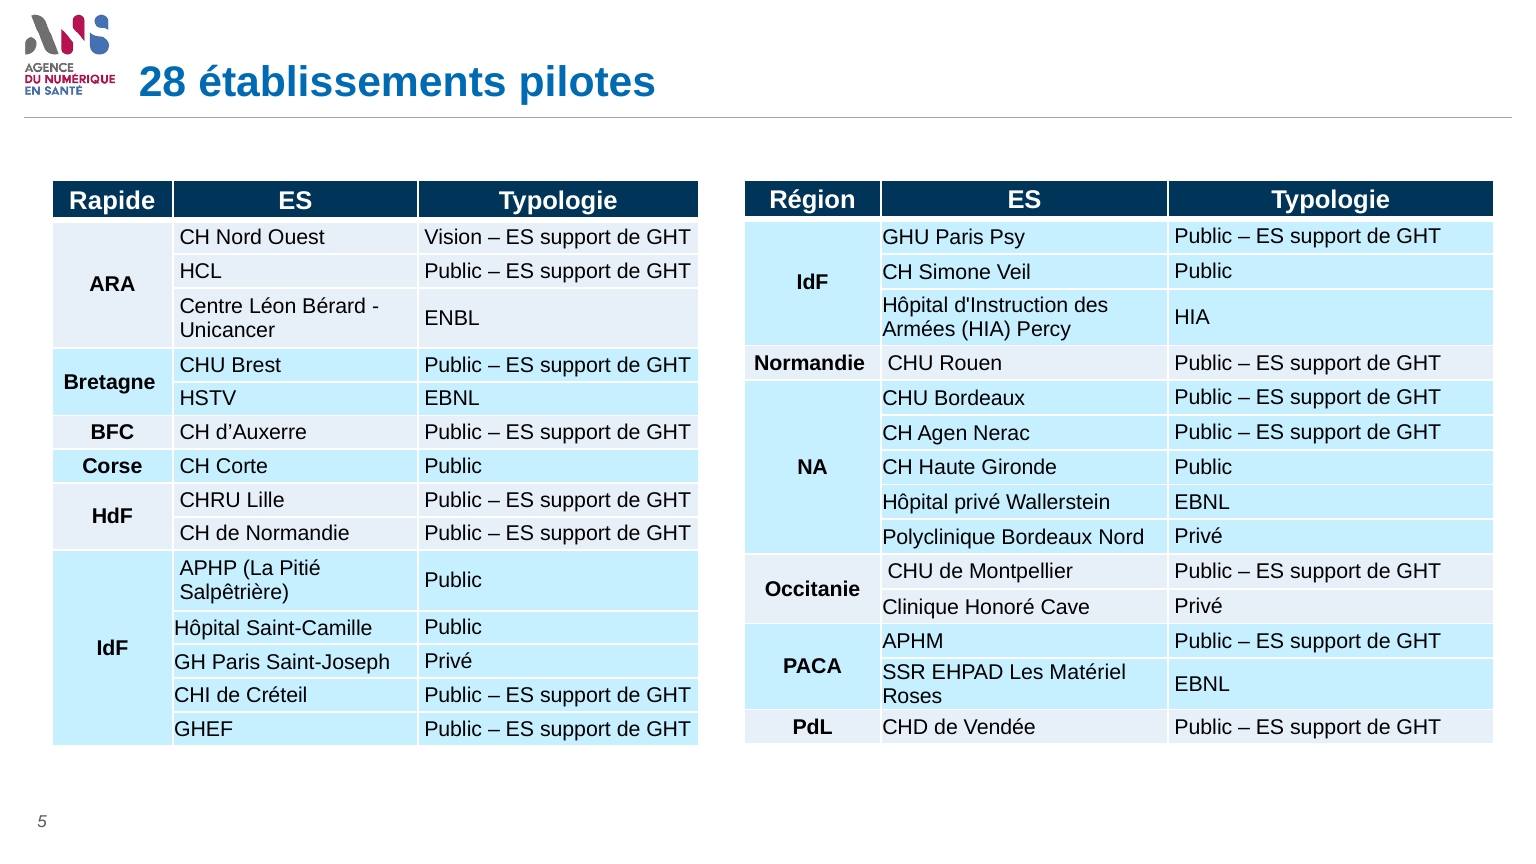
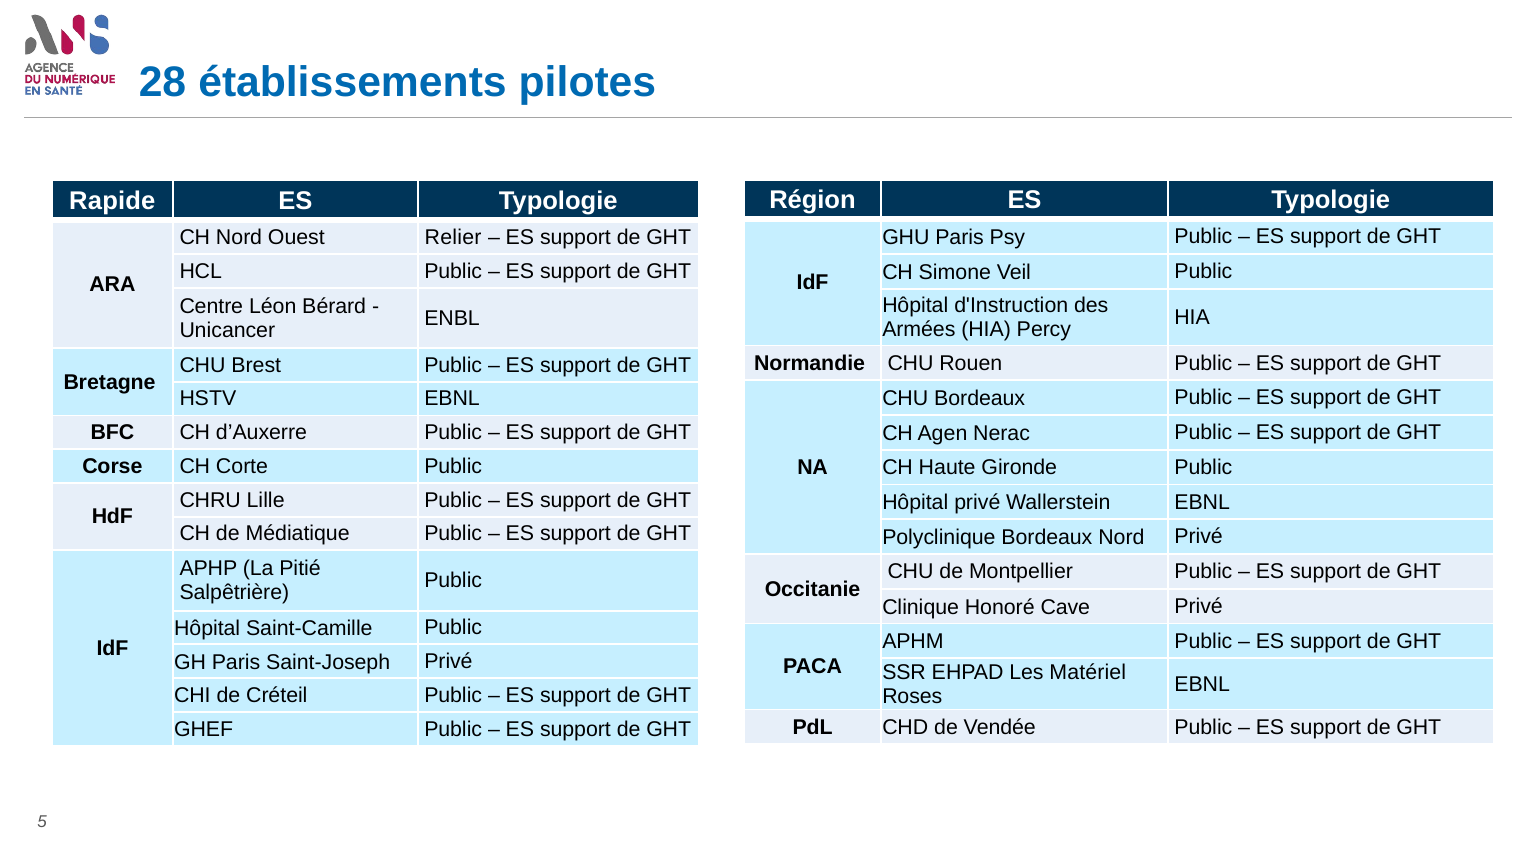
Vision: Vision -> Relier (453, 237)
de Normandie: Normandie -> Médiatique (298, 534)
